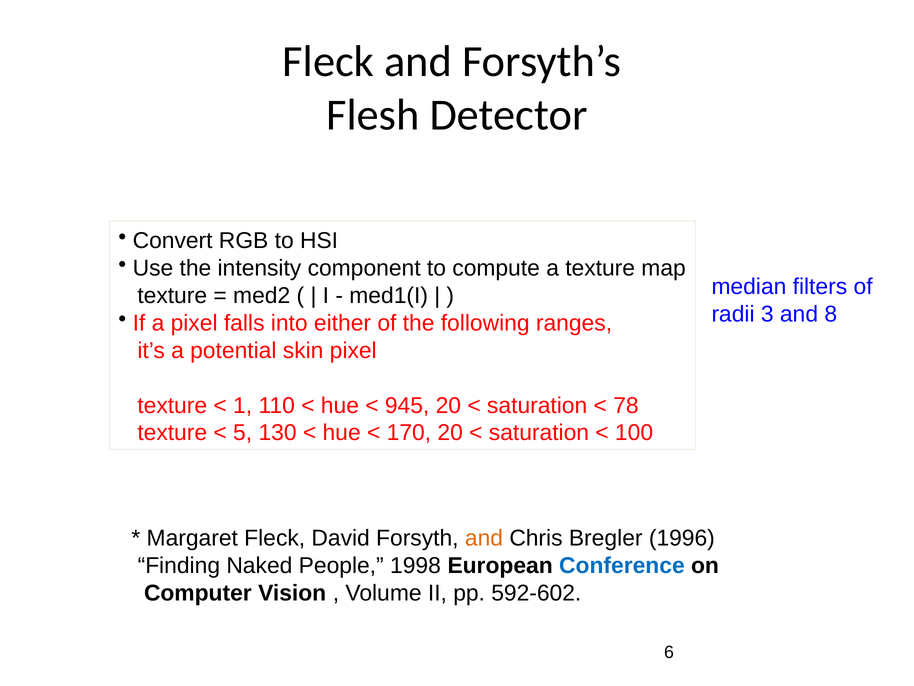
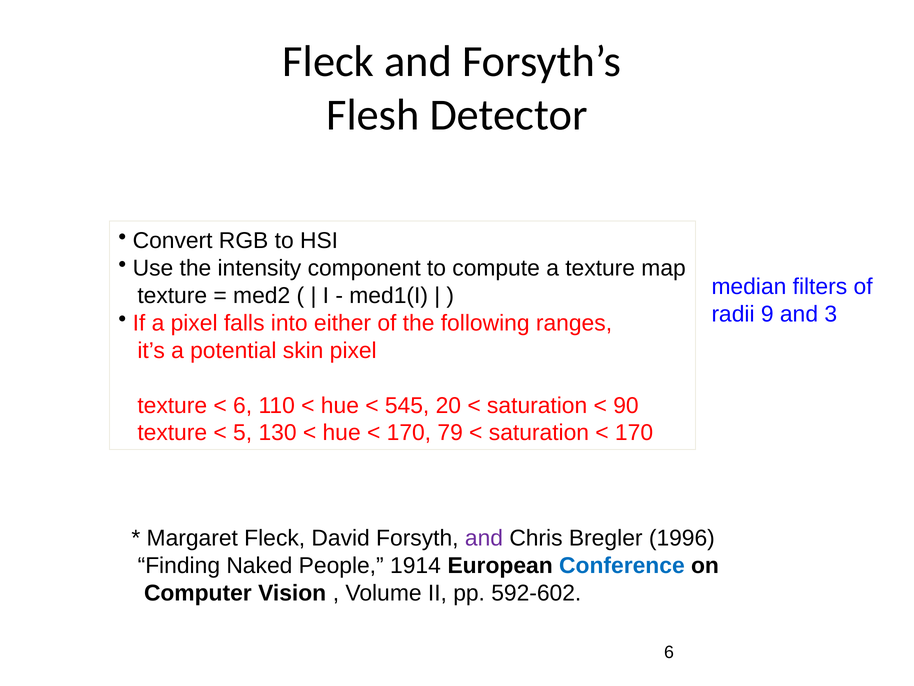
3: 3 -> 9 (767, 314)
8: 8 -> 3 (831, 314)
1: 1 -> 6 (243, 405)
945: 945 -> 545 (407, 405)
78: 78 -> 90 (626, 405)
170 20: 20 -> 79 (450, 433)
100: 100 -> 170 (634, 433)
and colour: orange -> purple (484, 538)
1998: 1998 -> 1914 (415, 565)
